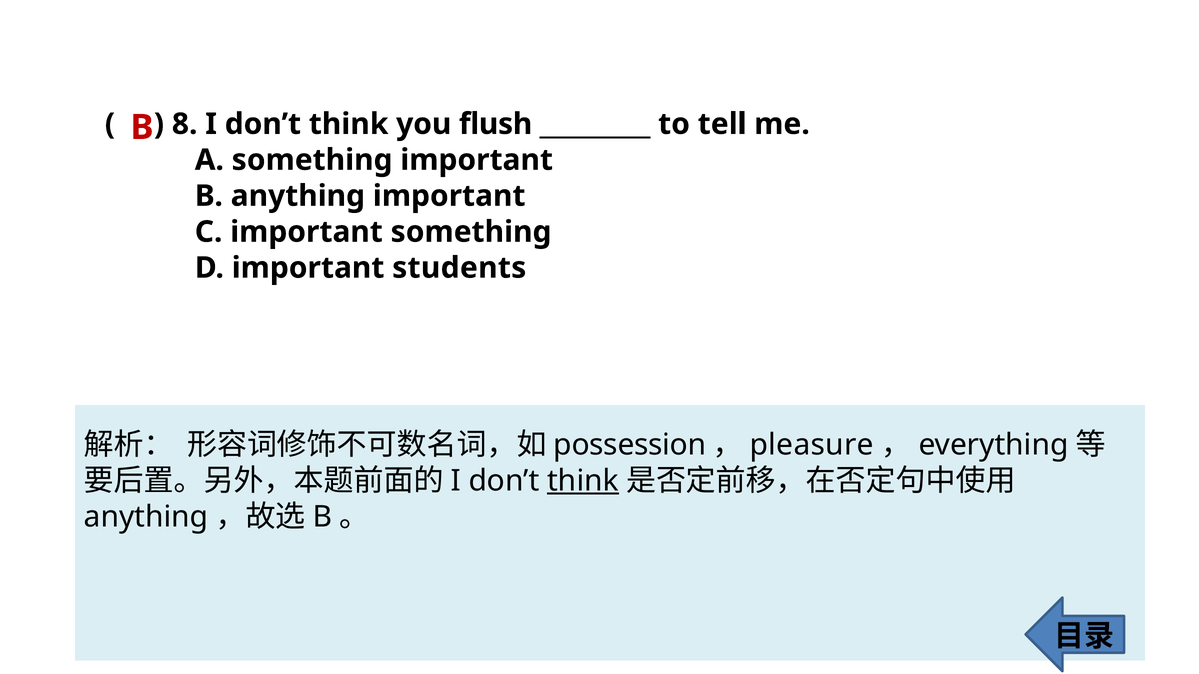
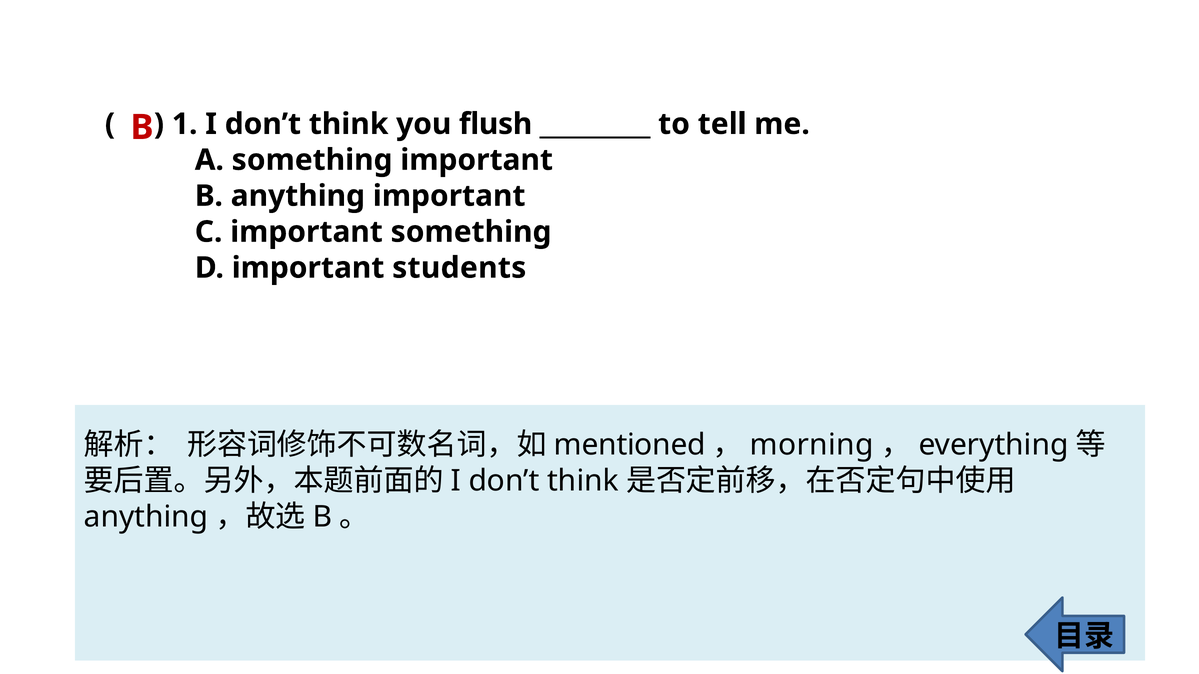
8: 8 -> 1 (185, 124)
possession: possession -> mentioned (630, 445)
pleasure: pleasure -> morning (812, 445)
think underline: present -> none (583, 481)
